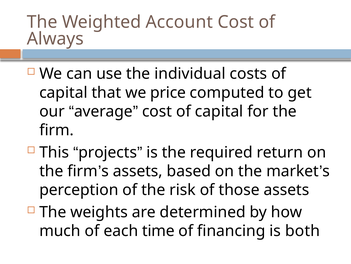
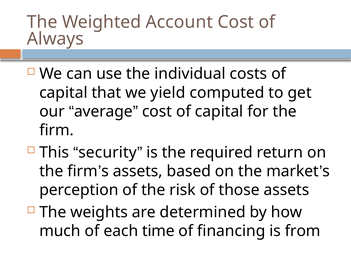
price: price -> yield (168, 92)
projects: projects -> security (108, 152)
both: both -> from (303, 230)
